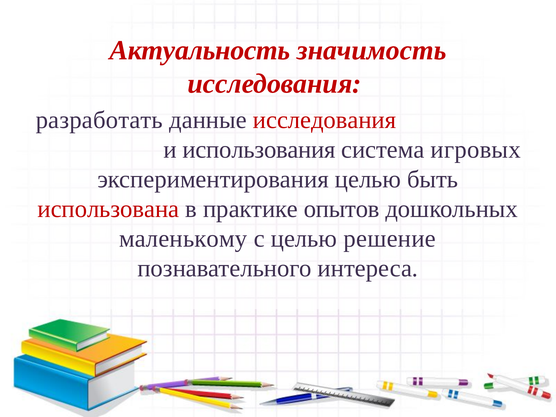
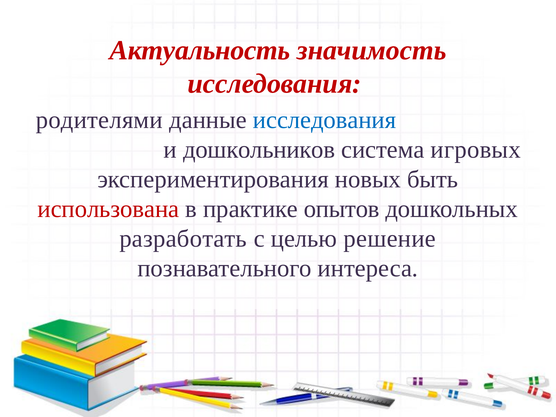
разработать: разработать -> родителями (99, 120)
исследования colour: red -> blue (325, 120)
использования: использования -> дошкольников (259, 150)
экспериментирования целью: целью -> новых (368, 179)
маленькому: маленькому -> разработать (183, 239)
